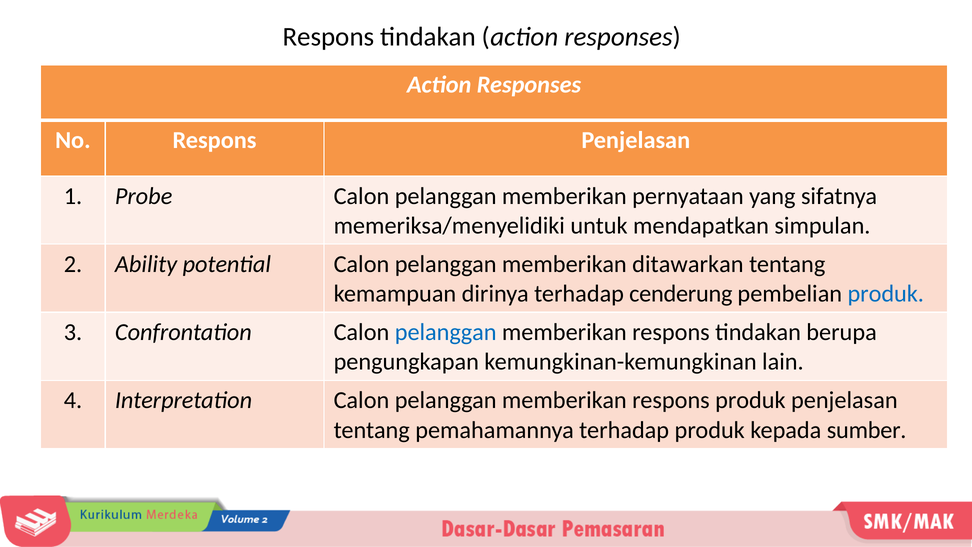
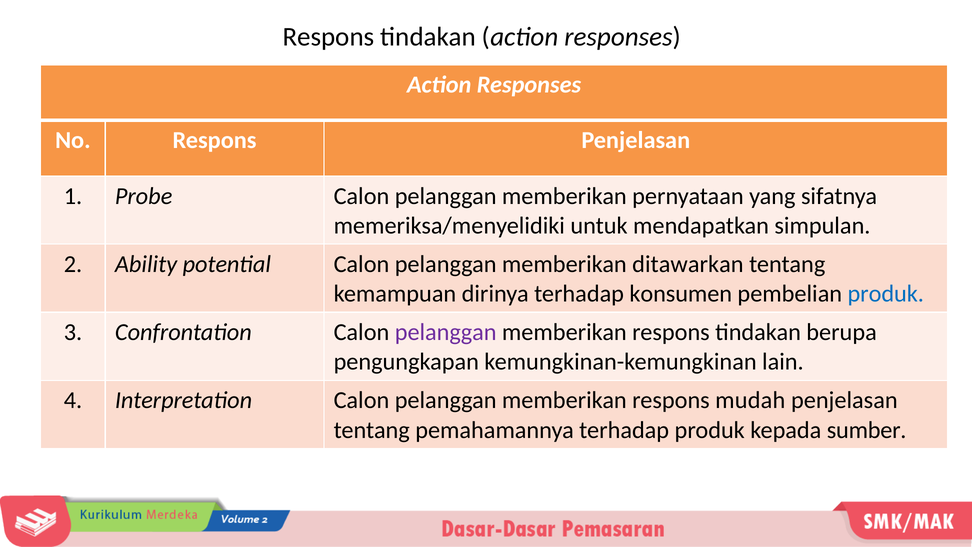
cenderung: cenderung -> konsumen (681, 294)
pelanggan colour: blue -> purple (446, 332)
respons produk: produk -> mudah (750, 400)
